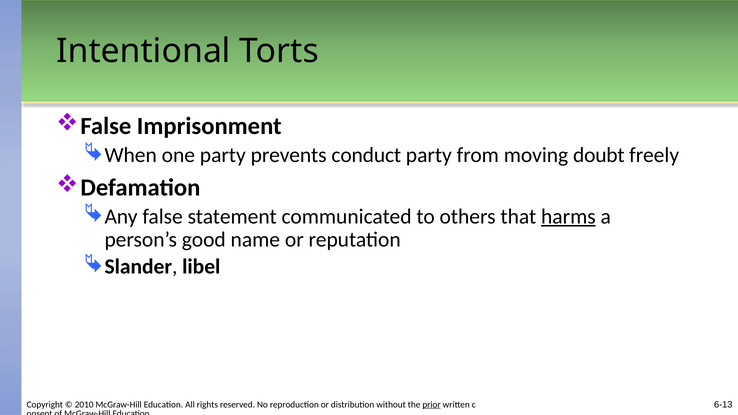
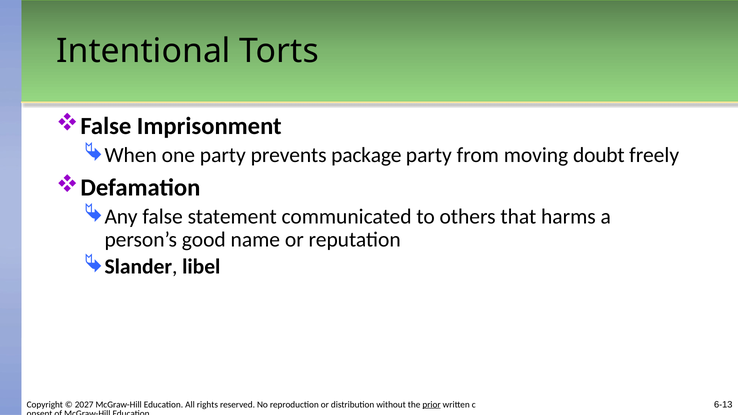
conduct: conduct -> package (366, 155)
harms underline: present -> none (568, 217)
2010: 2010 -> 2027 (84, 405)
